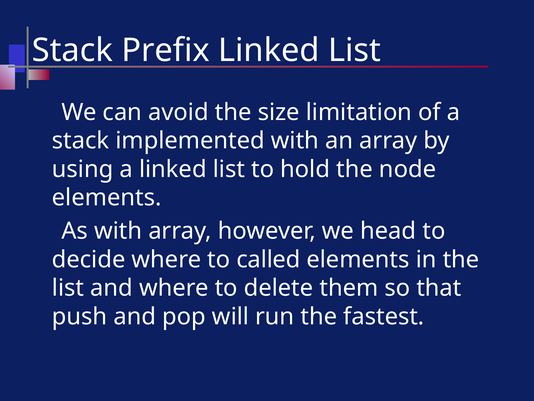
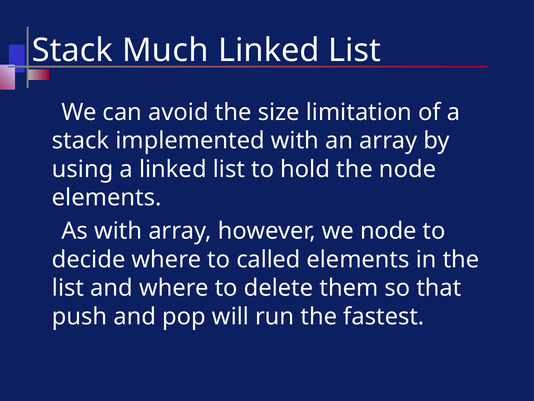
Prefix: Prefix -> Much (165, 50)
we head: head -> node (388, 231)
